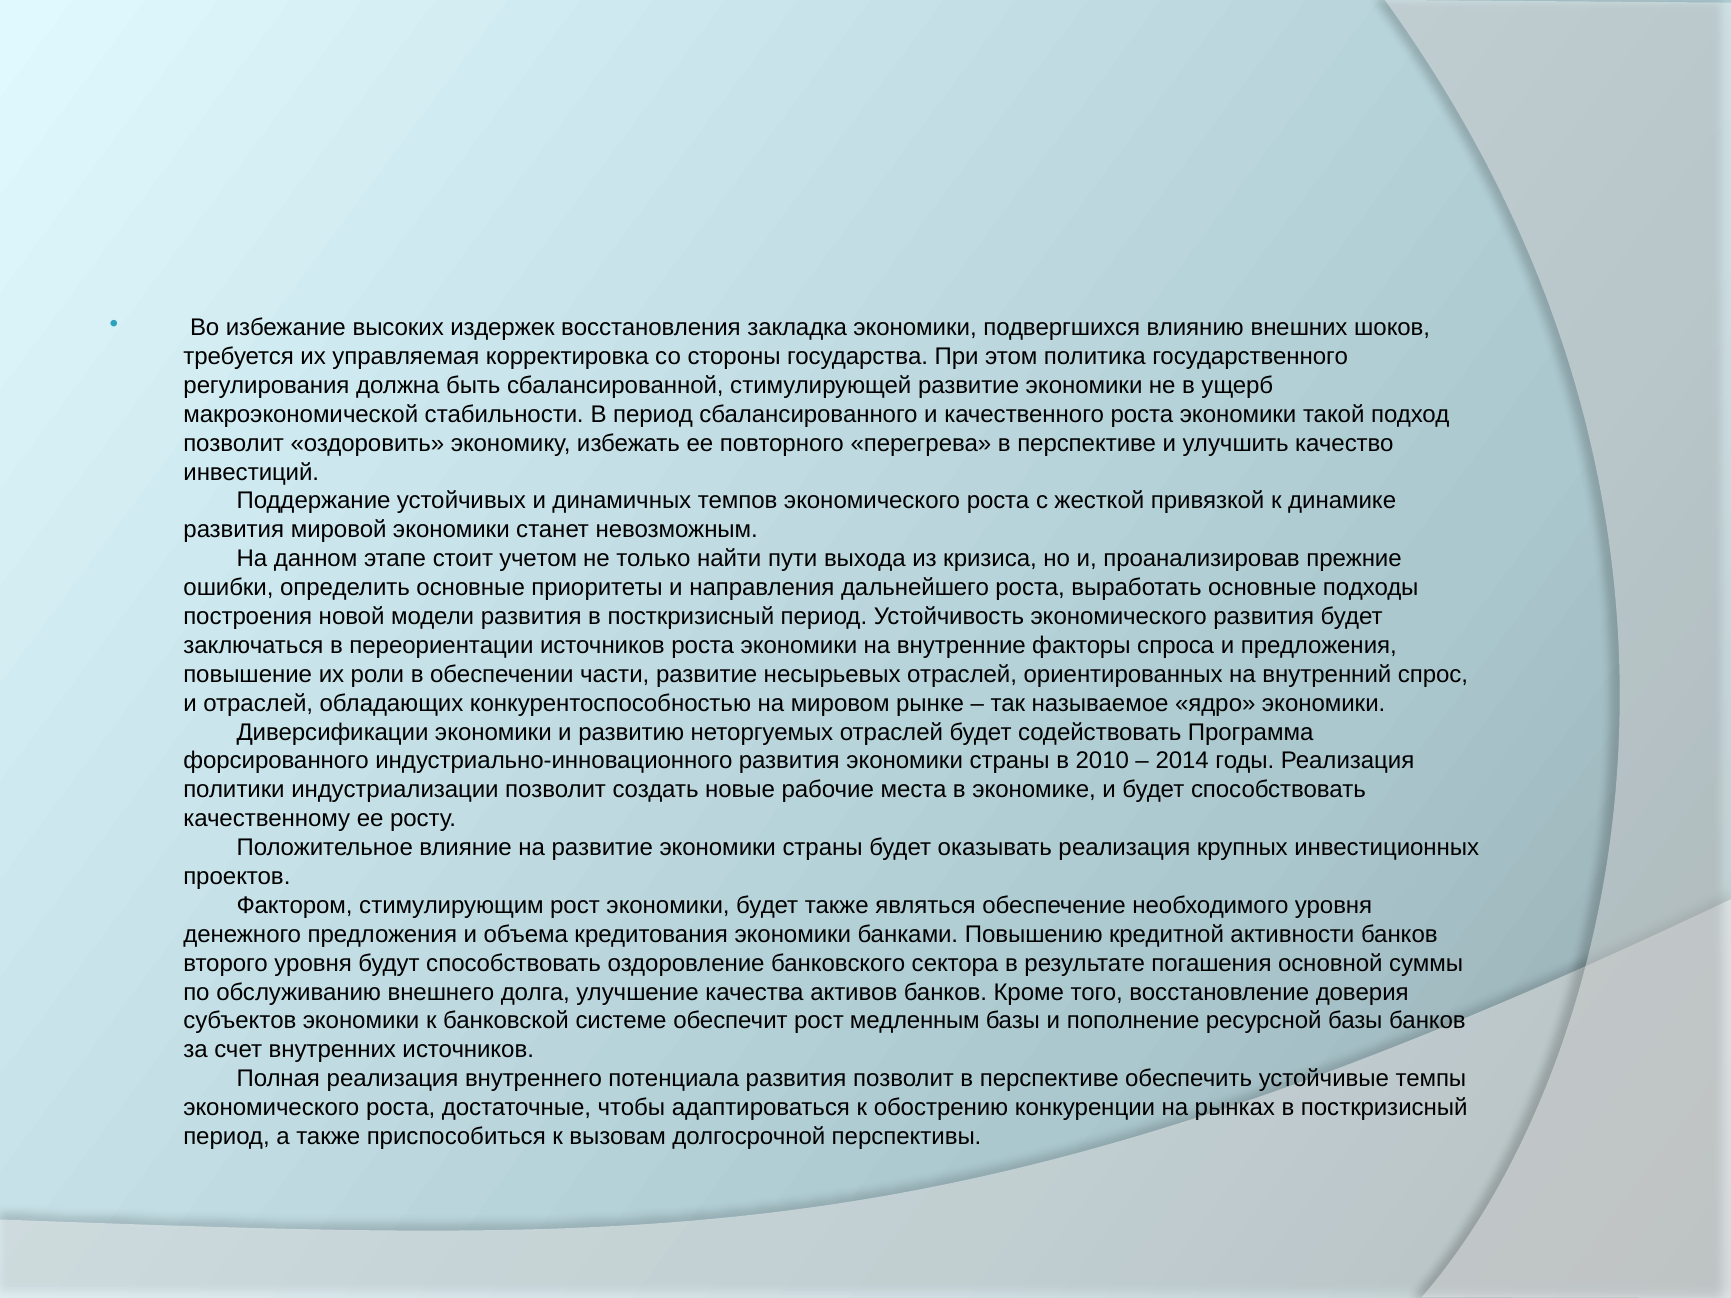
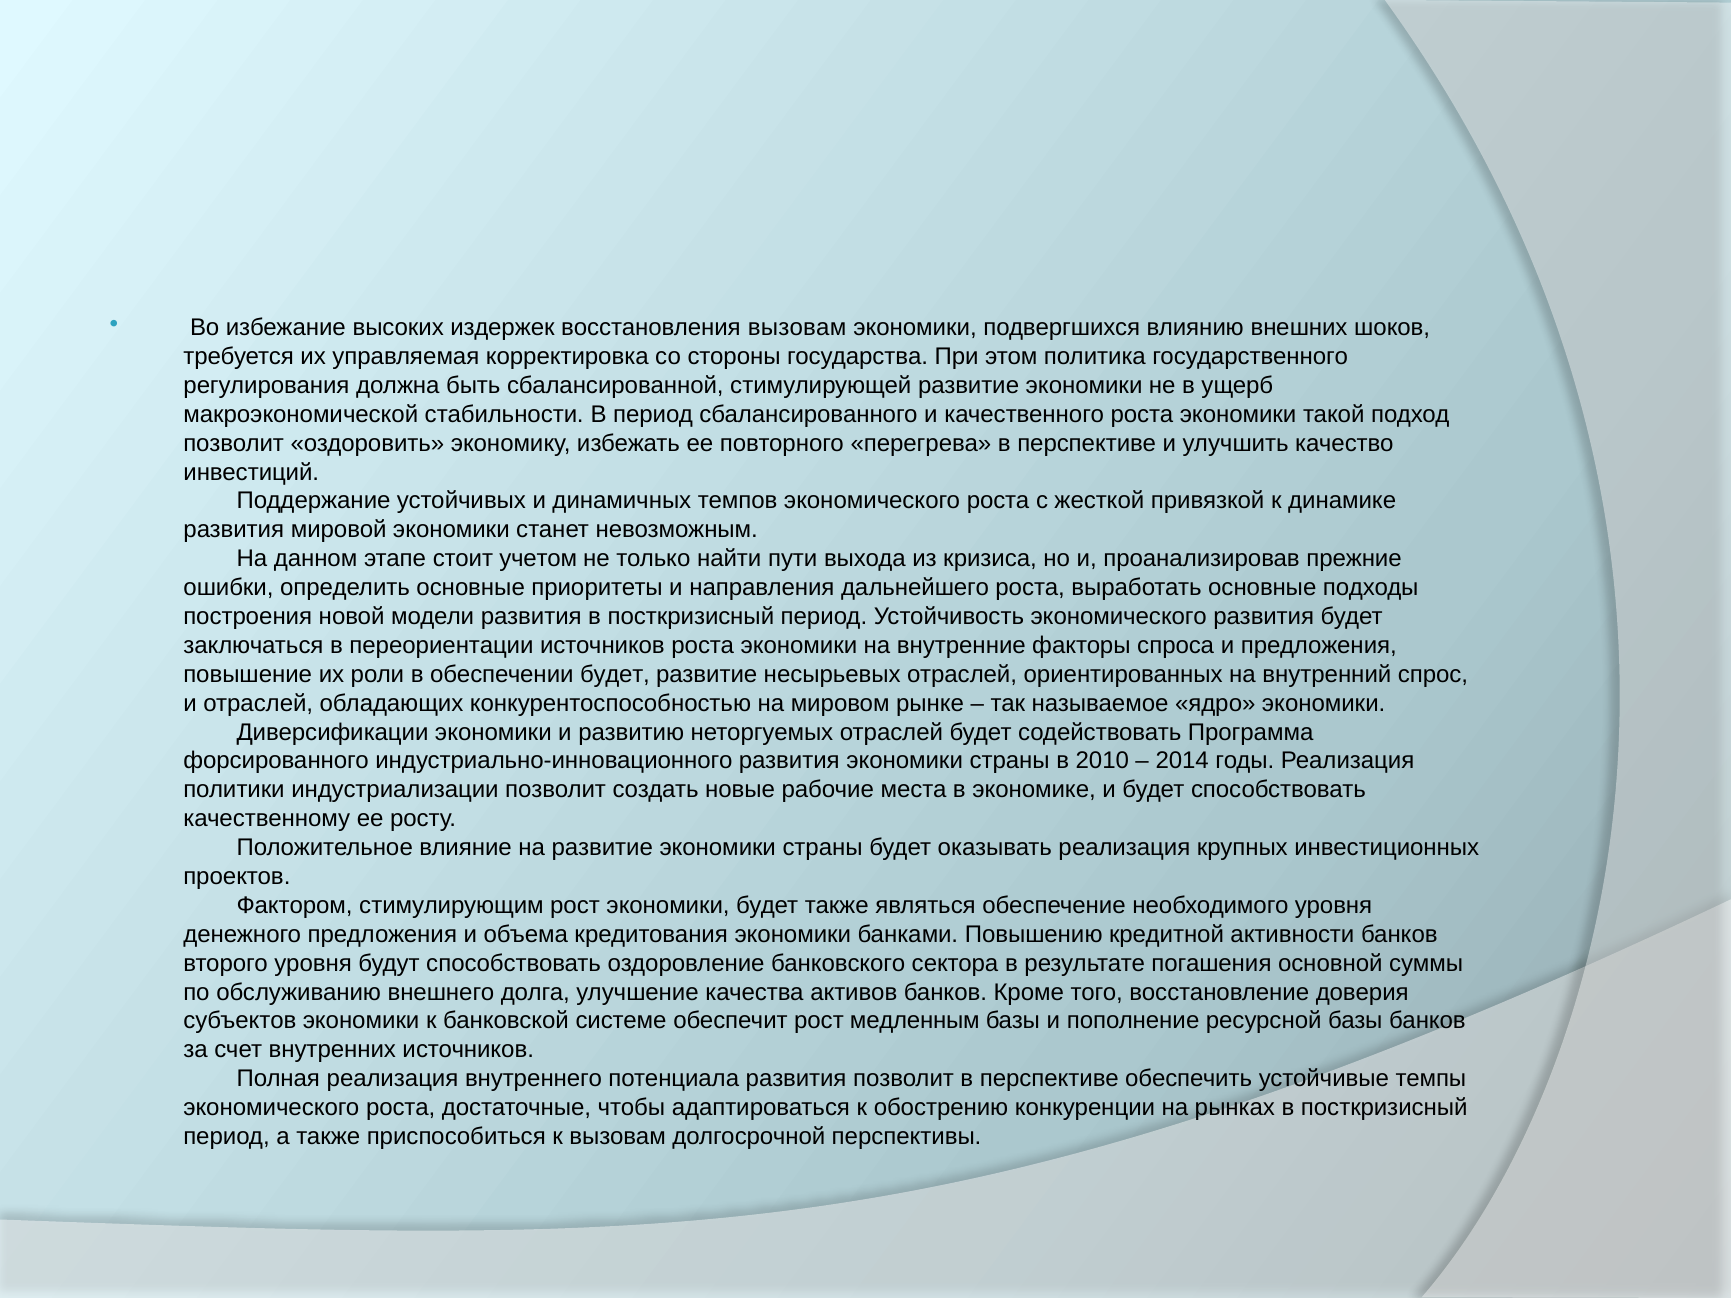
восстановления закладка: закладка -> вызовам (797, 328)
обеспечении части: части -> будет (615, 674)
